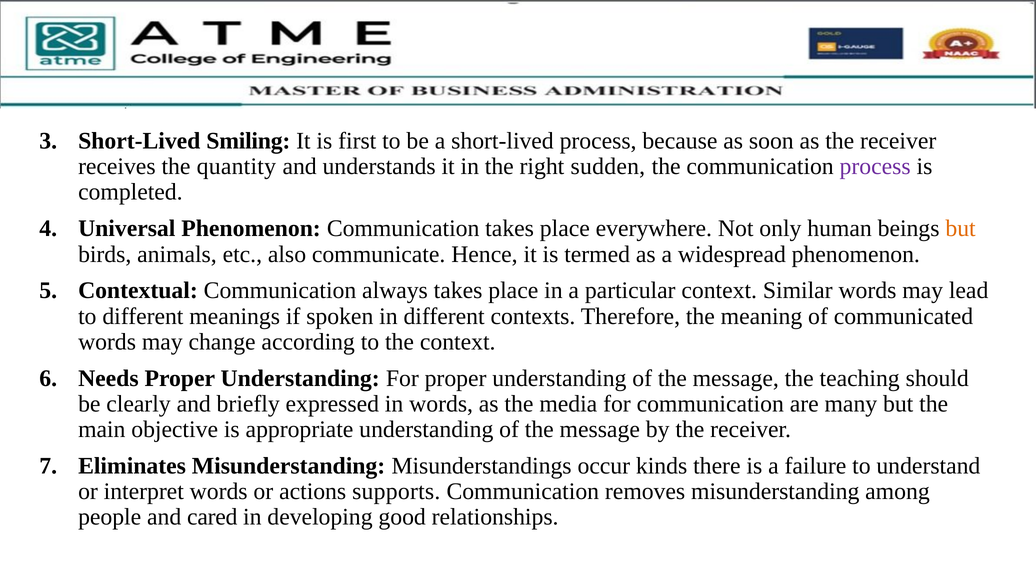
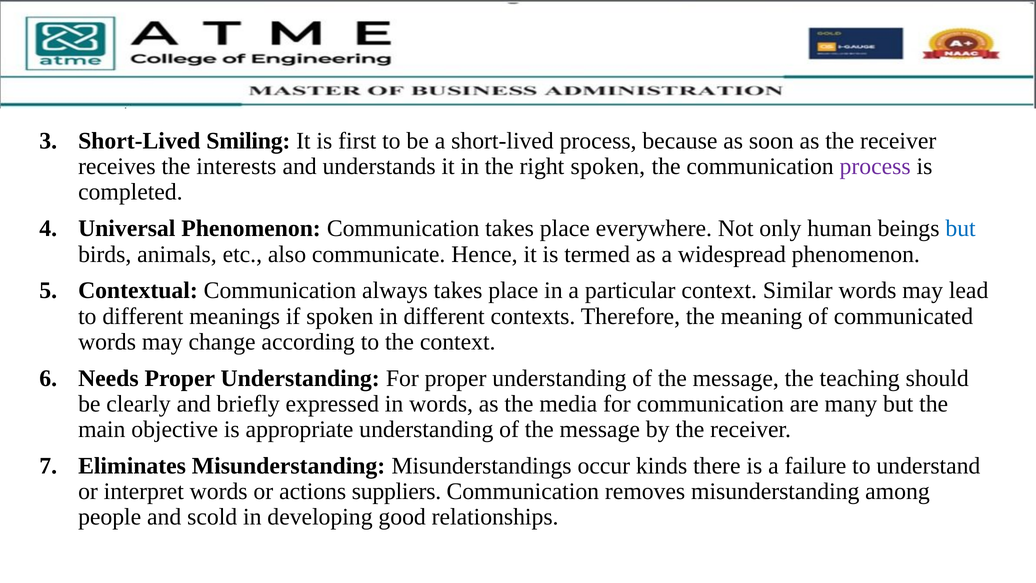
quantity: quantity -> interests (236, 166)
right sudden: sudden -> spoken (608, 166)
but colour: orange -> blue (961, 228)
supports: supports -> suppliers (396, 491)
cared: cared -> scold (212, 517)
